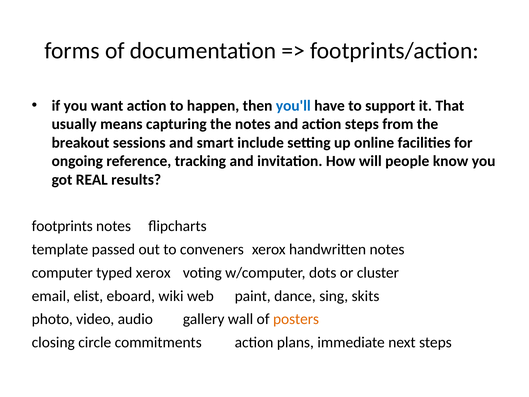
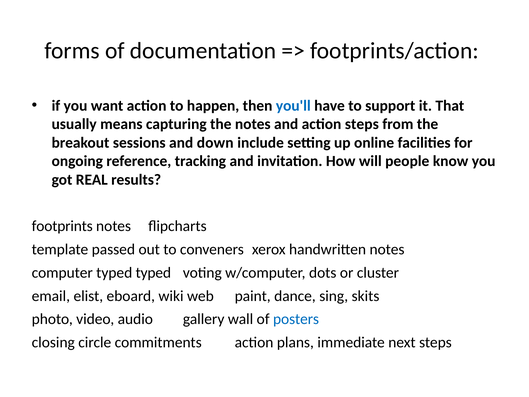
smart: smart -> down (215, 143)
typed xerox: xerox -> typed (153, 273)
posters colour: orange -> blue (296, 319)
